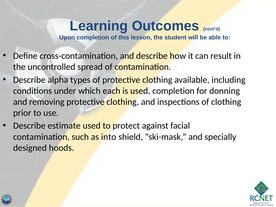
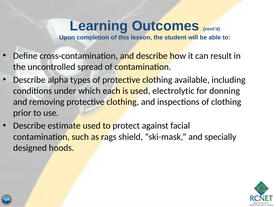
used completion: completion -> electrolytic (173, 91)
into: into -> rags (109, 137)
